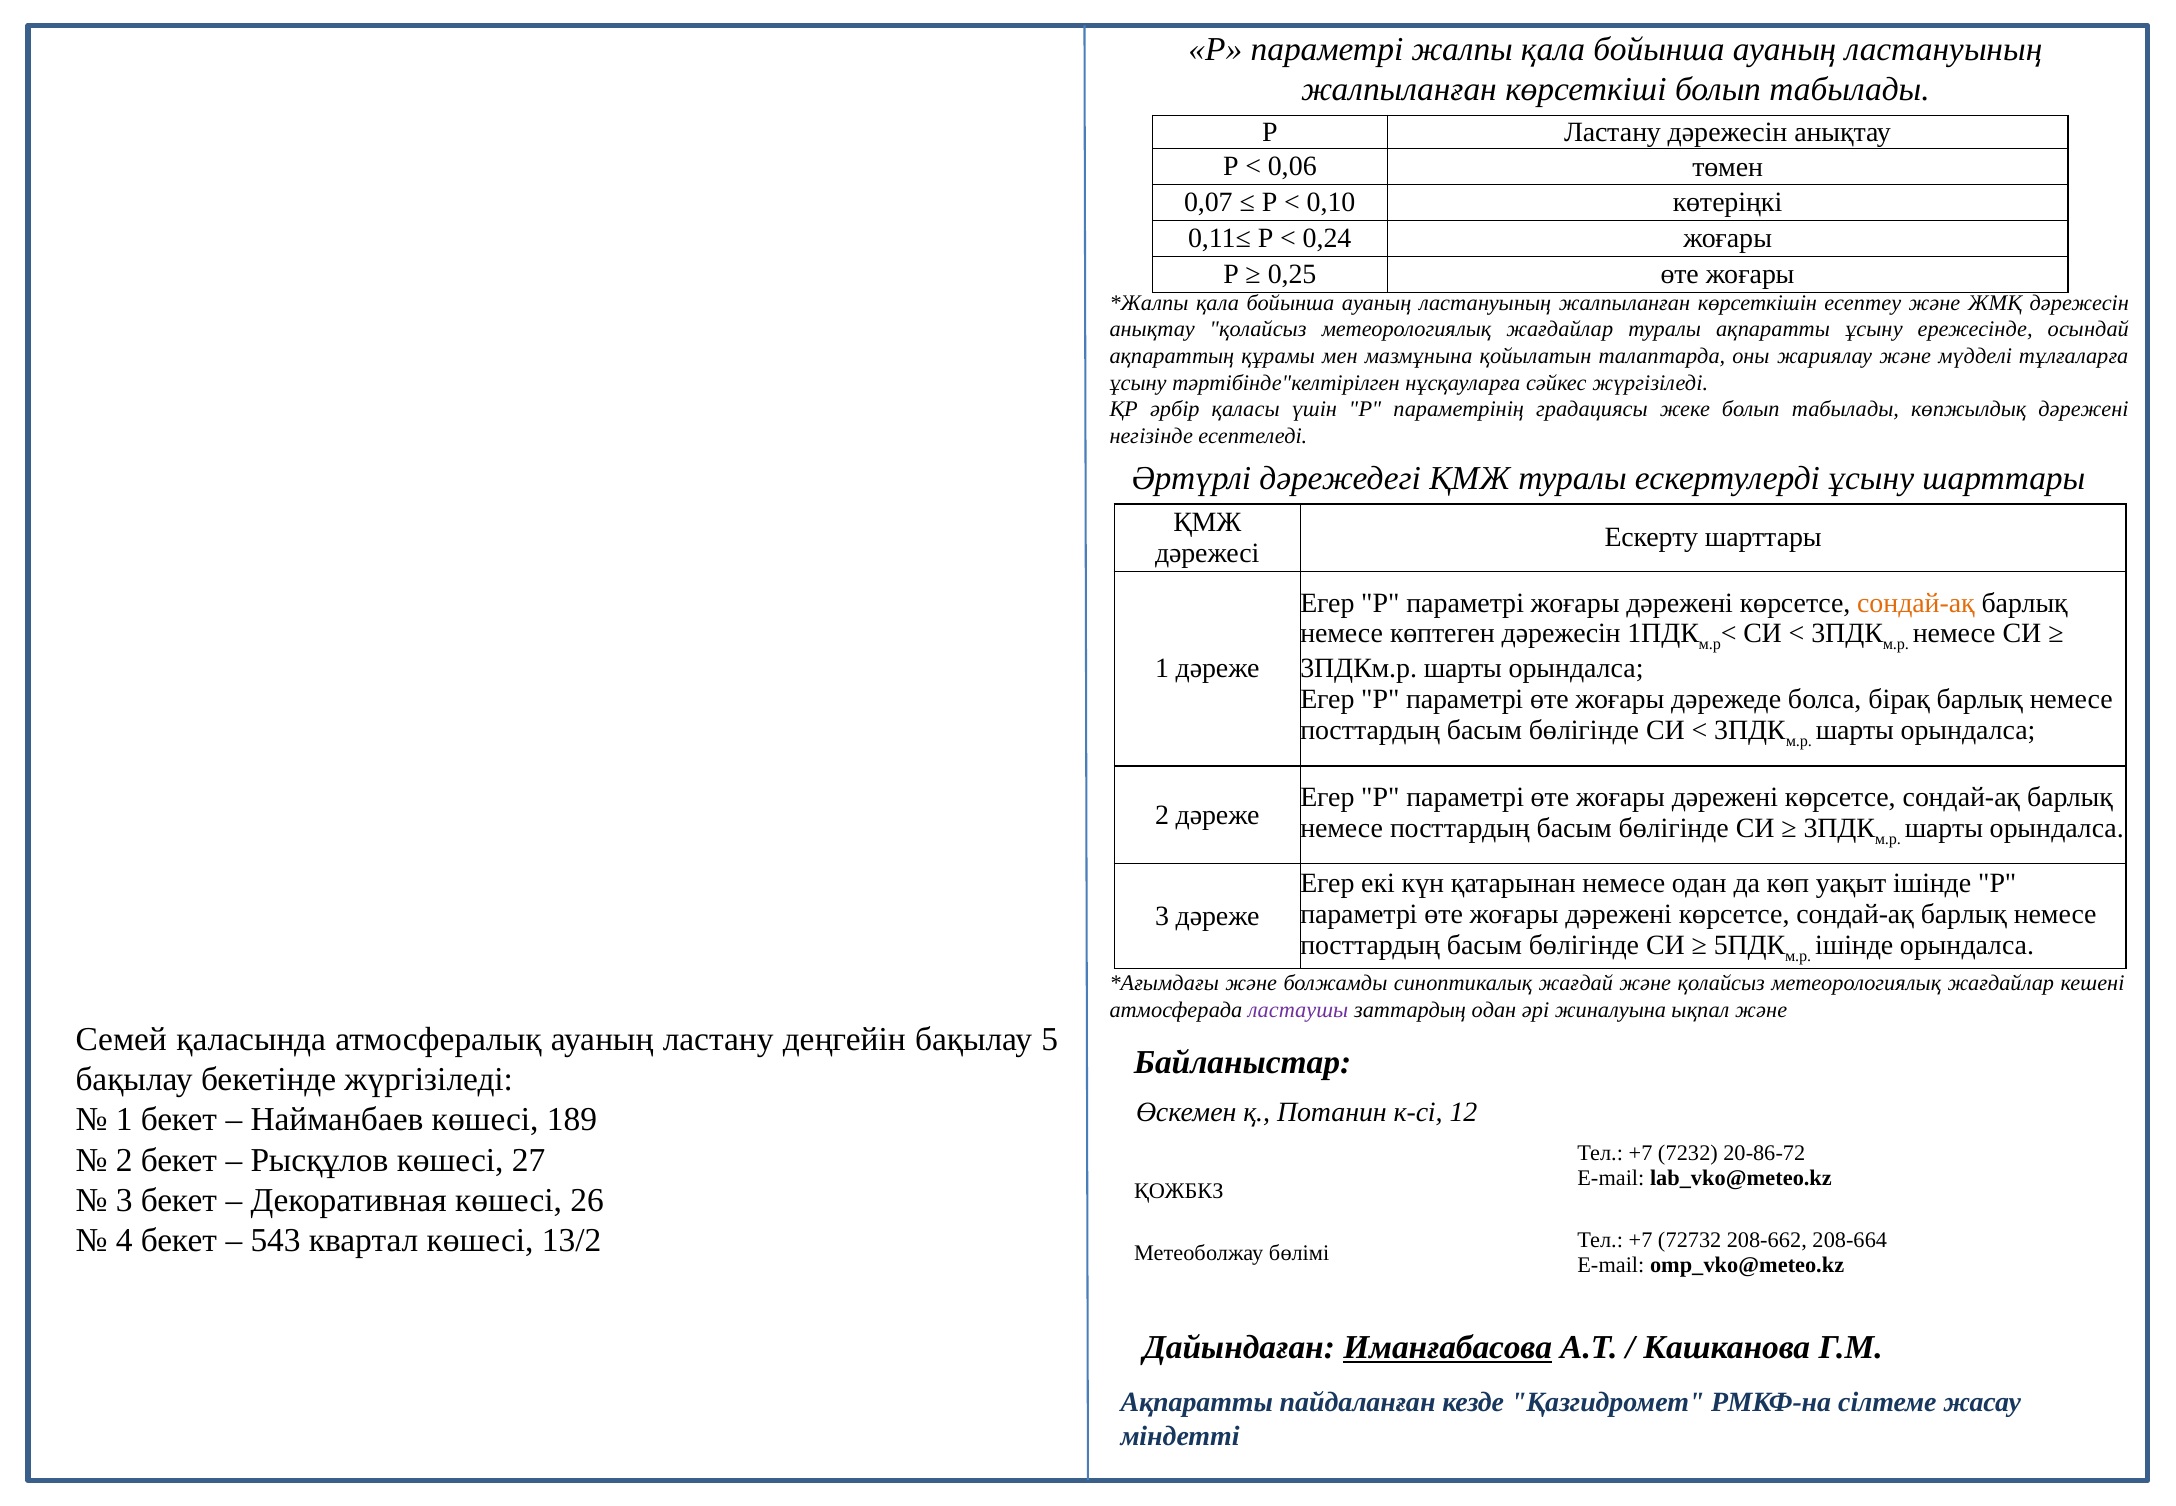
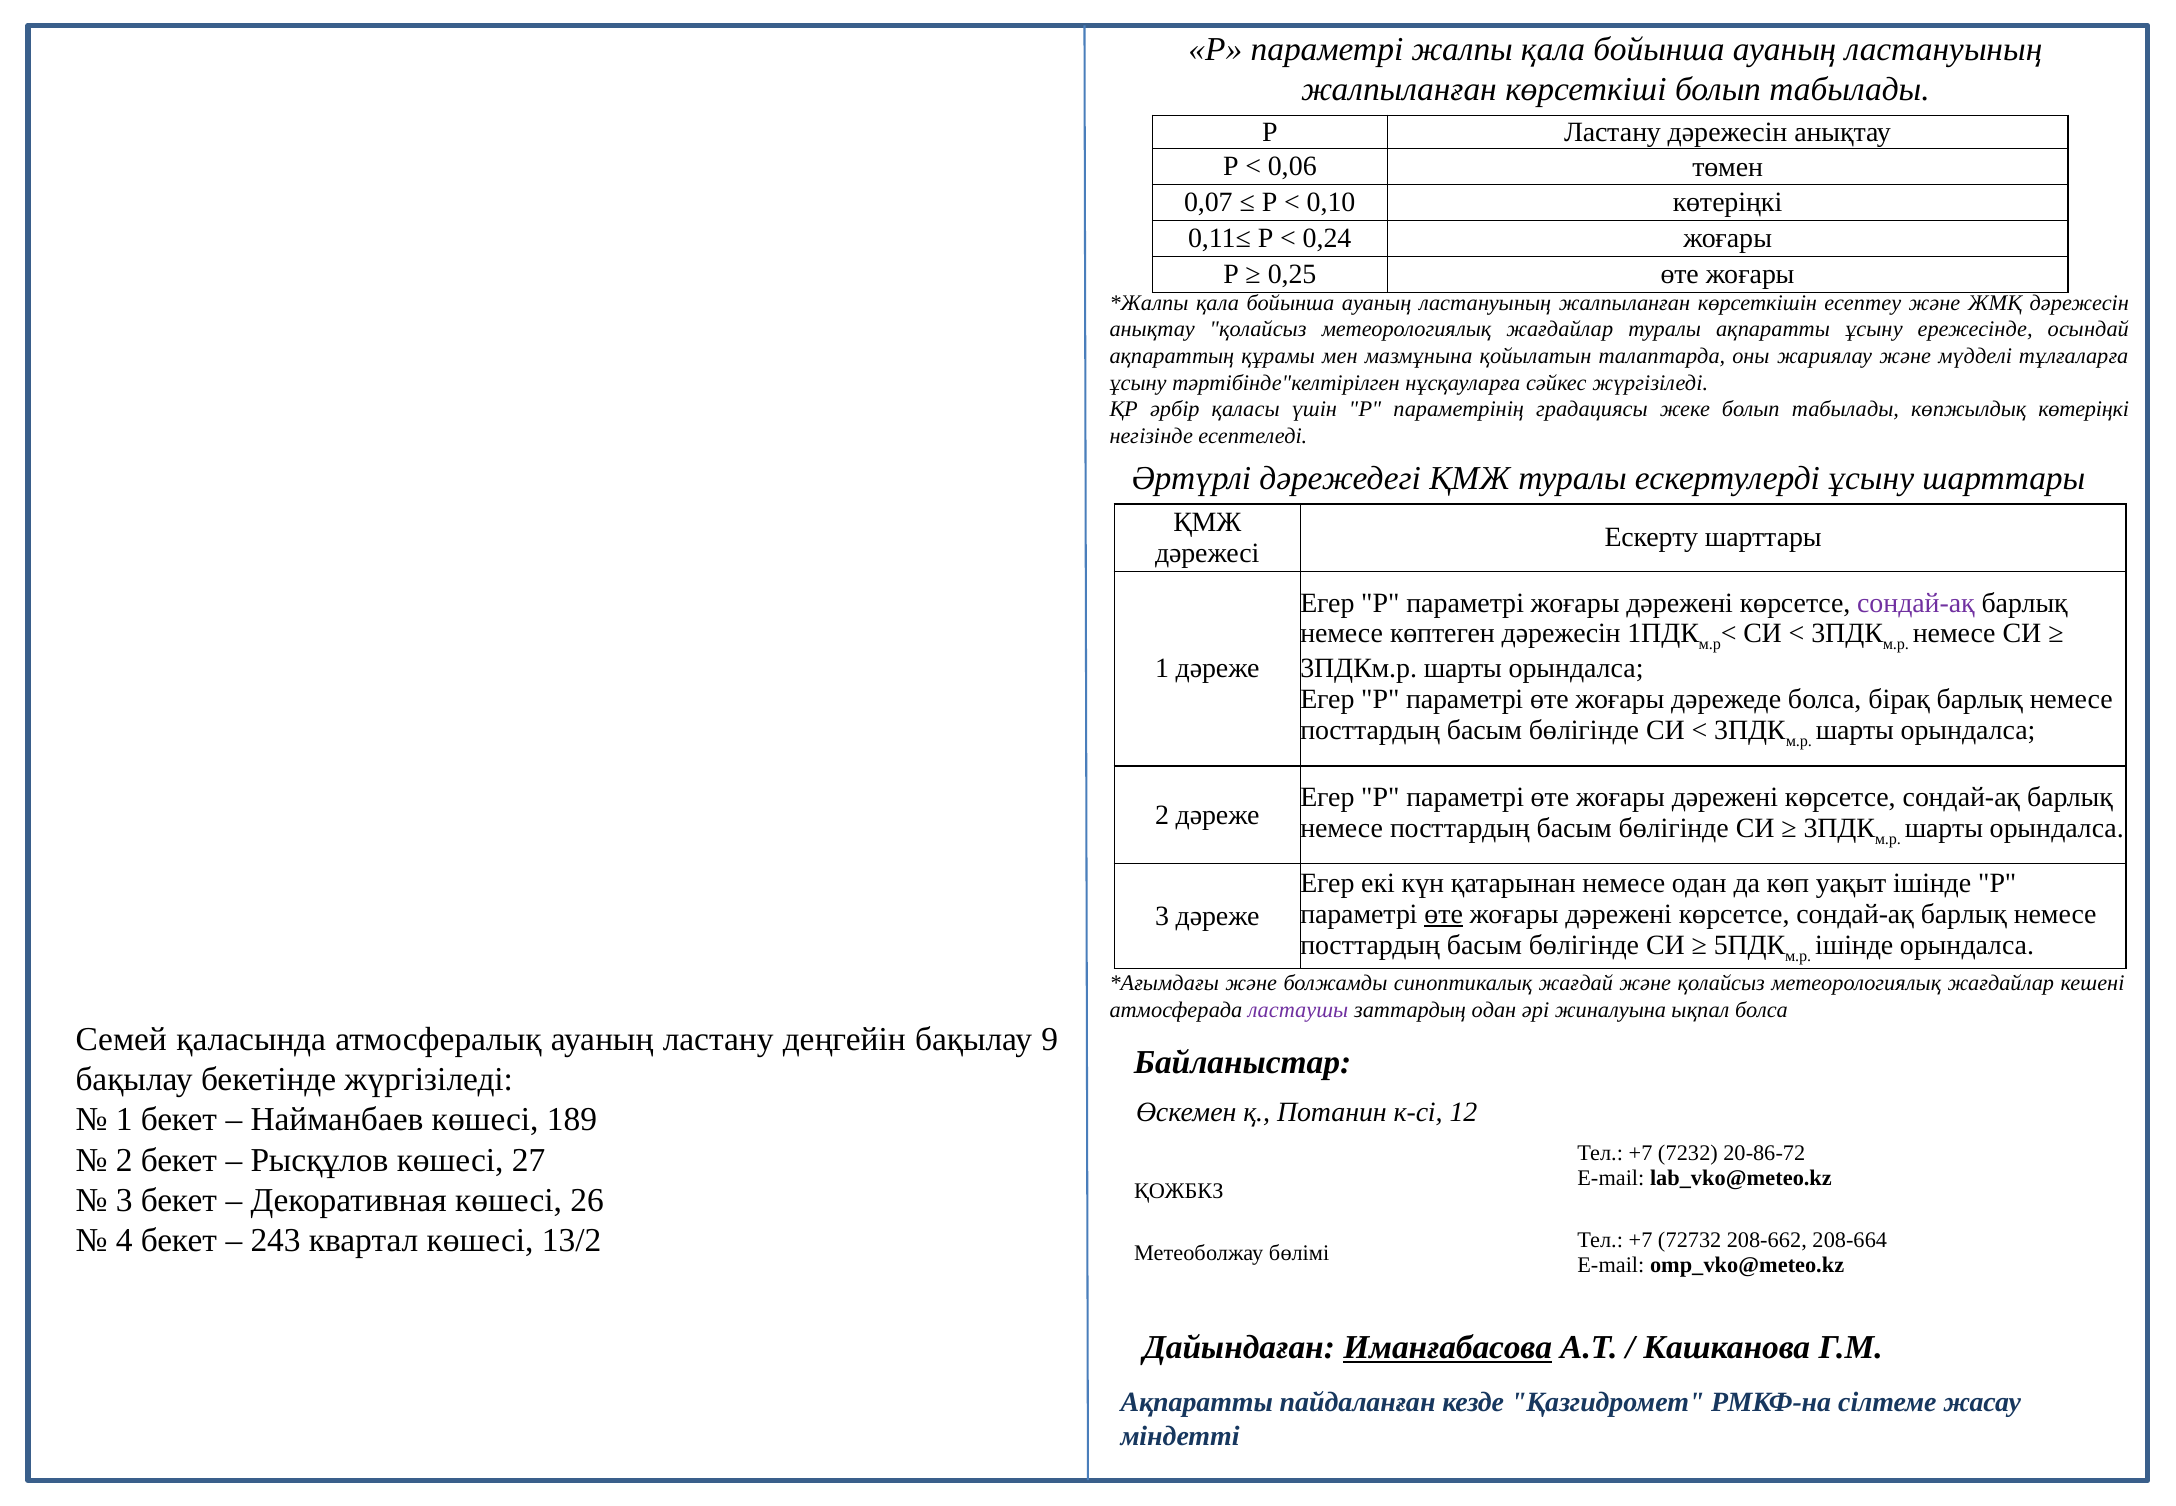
көпжылдық дәрежені: дәрежені -> көтеріңкі (2084, 410)
сондай-ақ colour: orange -> purple (1916, 603)
өте underline: none -> present (1444, 914)
ықпал және: және -> болса (1761, 1010)
5: 5 -> 9 (1050, 1040)
543: 543 -> 243 (276, 1241)
